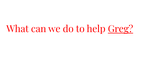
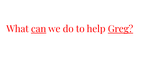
can underline: none -> present (39, 29)
